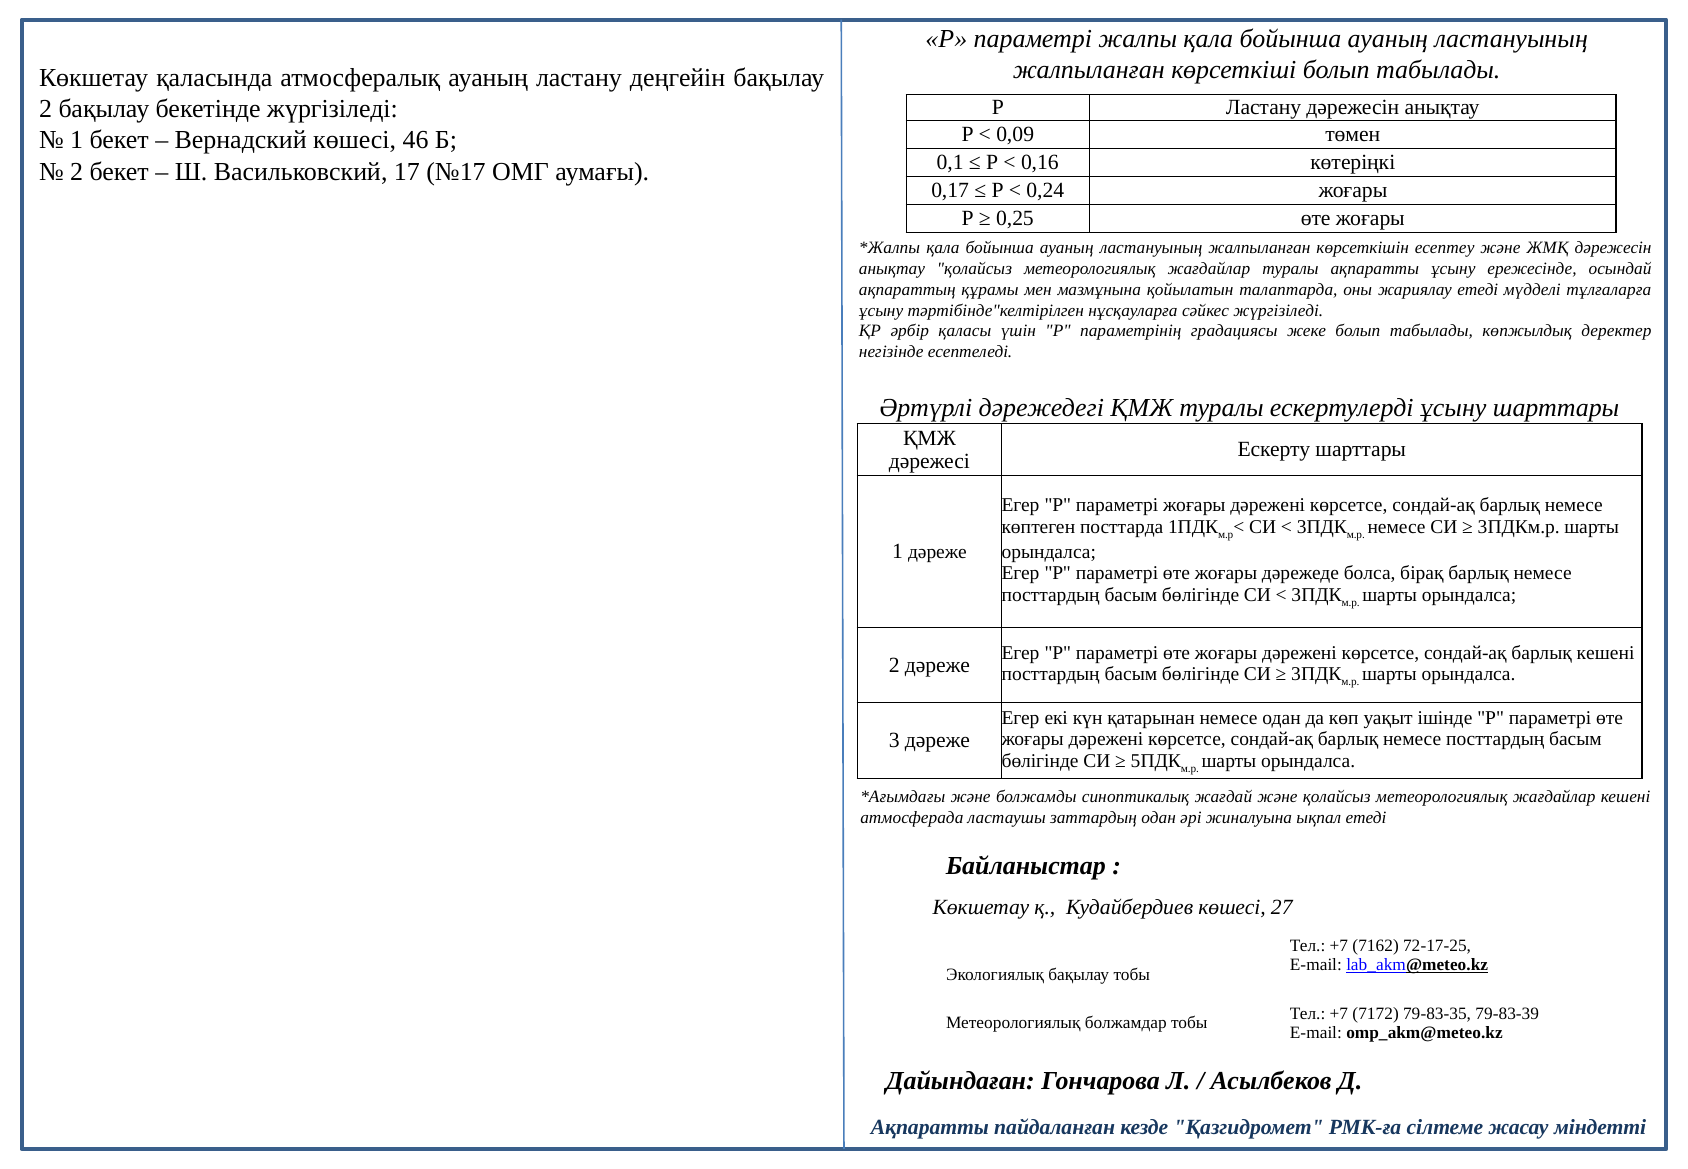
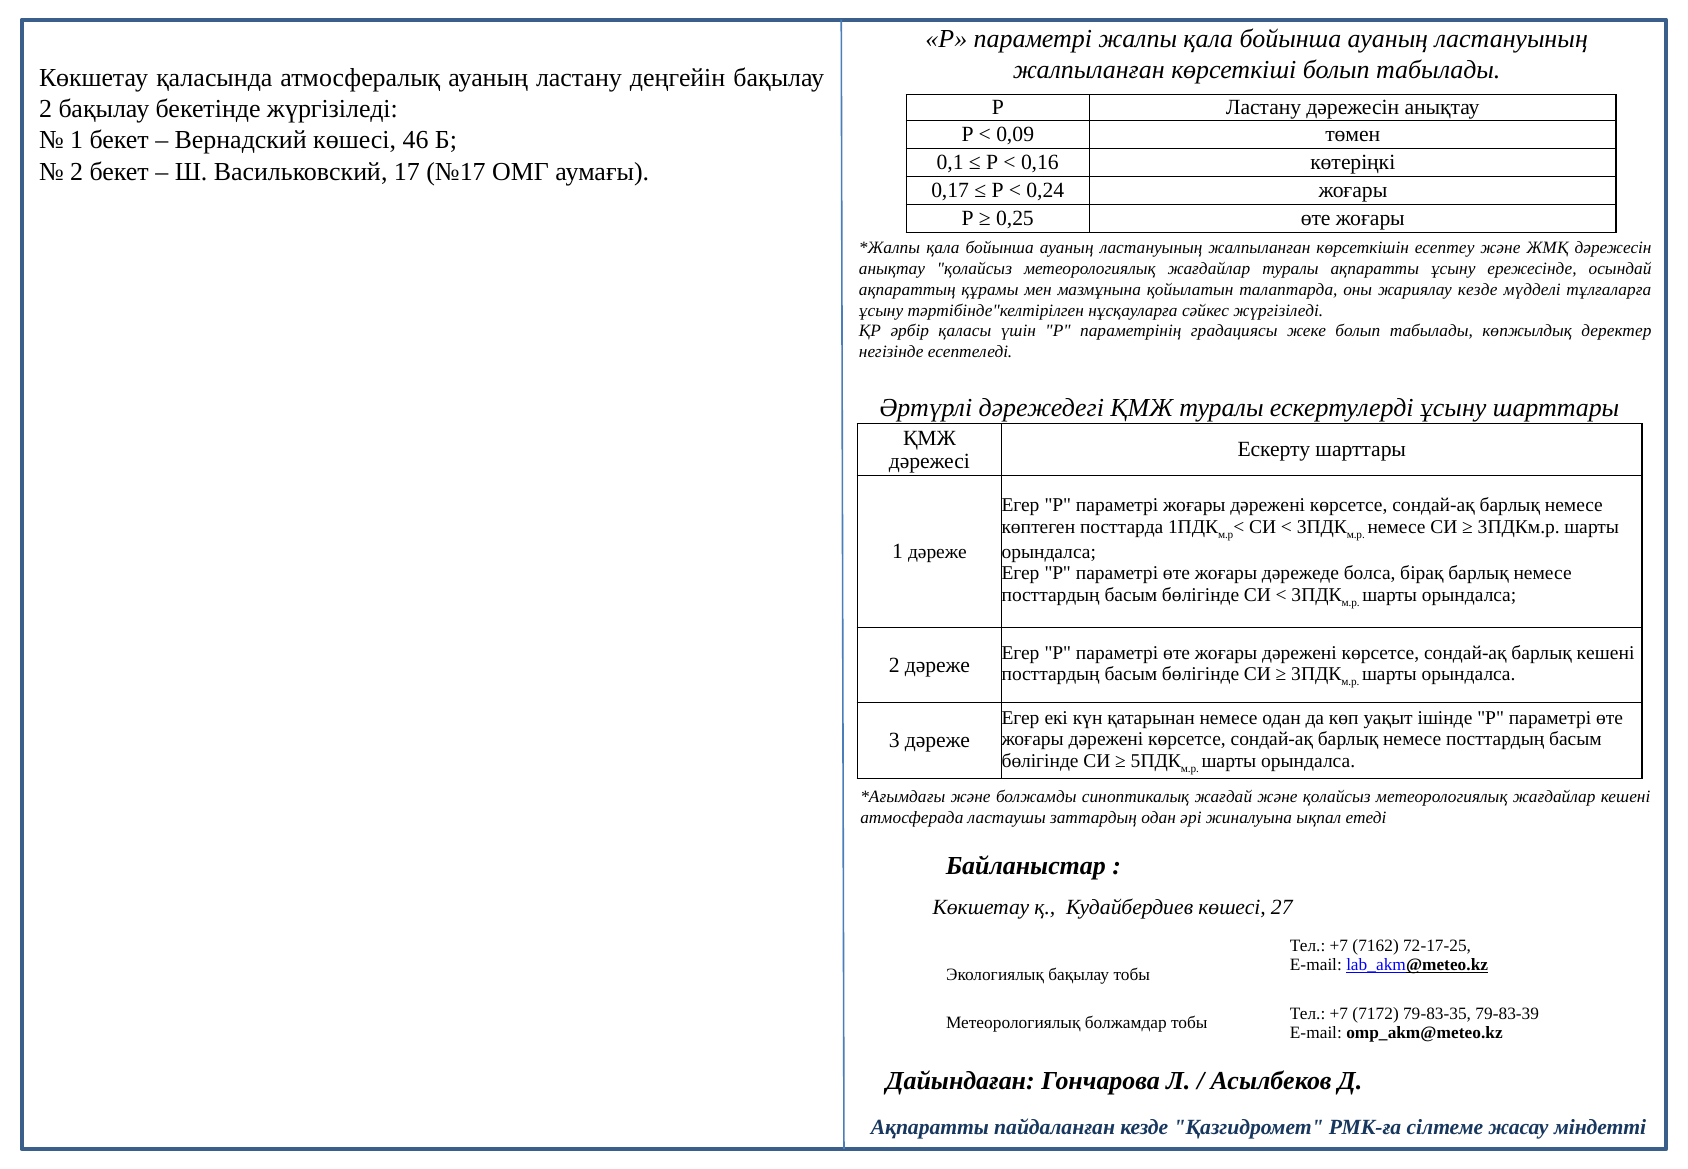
жариялау етеді: етеді -> кезде (1478, 290)
